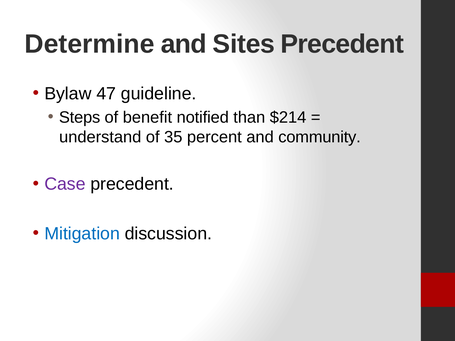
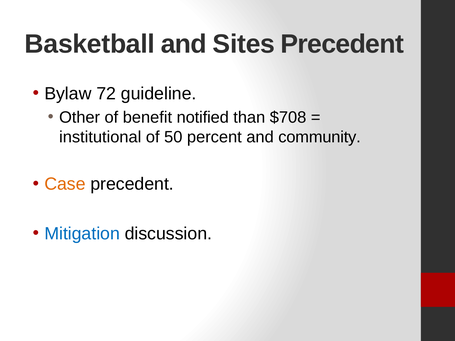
Determine: Determine -> Basketball (90, 44)
47: 47 -> 72 (106, 94)
Steps: Steps -> Other (80, 117)
$214: $214 -> $708 (288, 117)
understand: understand -> institutional (100, 137)
35: 35 -> 50 (173, 137)
Case colour: purple -> orange (65, 184)
